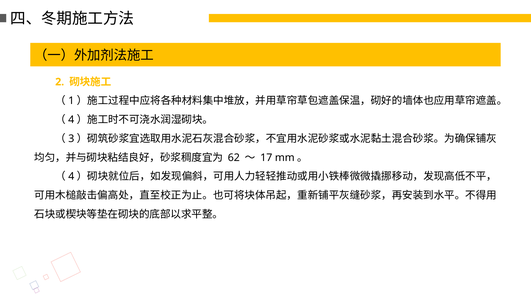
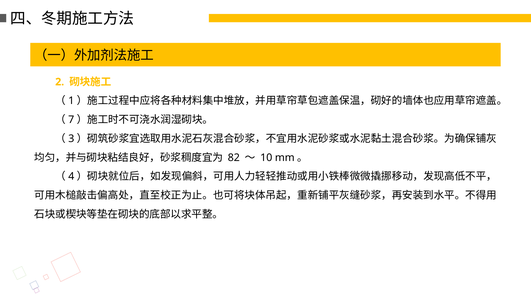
4: 4 -> 7 (71, 120)
62: 62 -> 82 (234, 157)
17: 17 -> 10 (266, 157)
